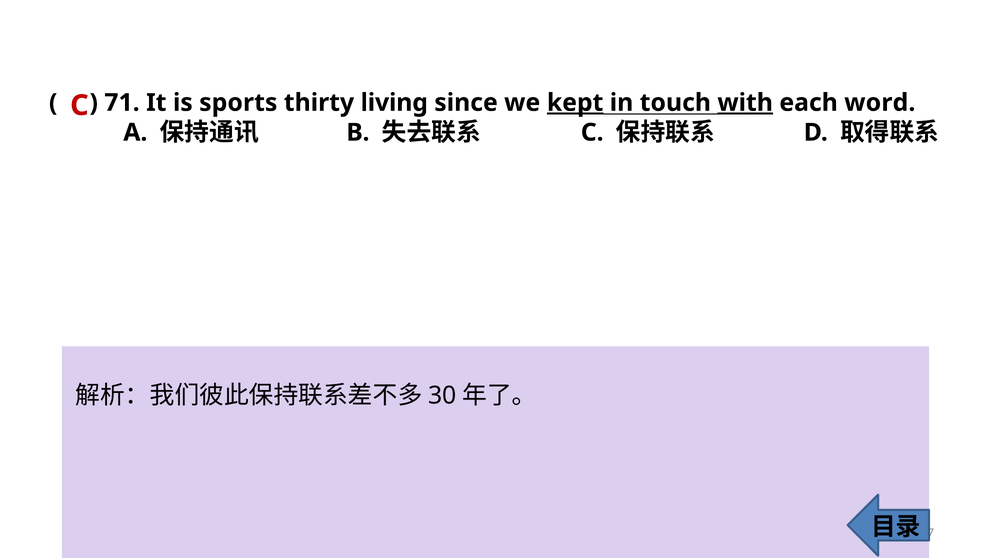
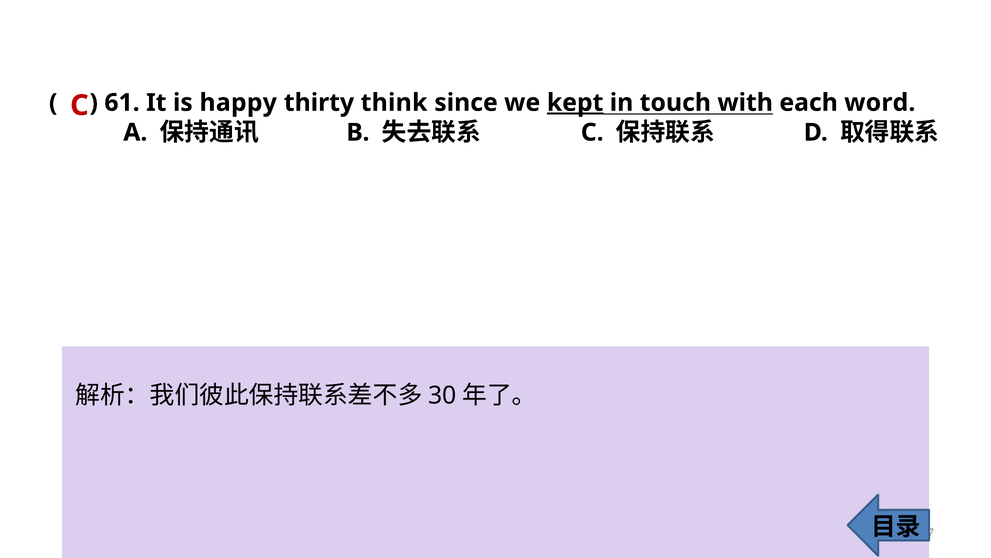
71: 71 -> 61 (122, 103)
sports: sports -> happy (238, 103)
living: living -> think (394, 103)
with underline: present -> none (745, 103)
